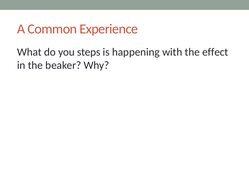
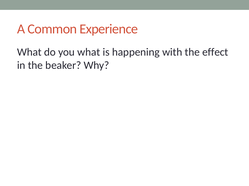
you steps: steps -> what (89, 52)
